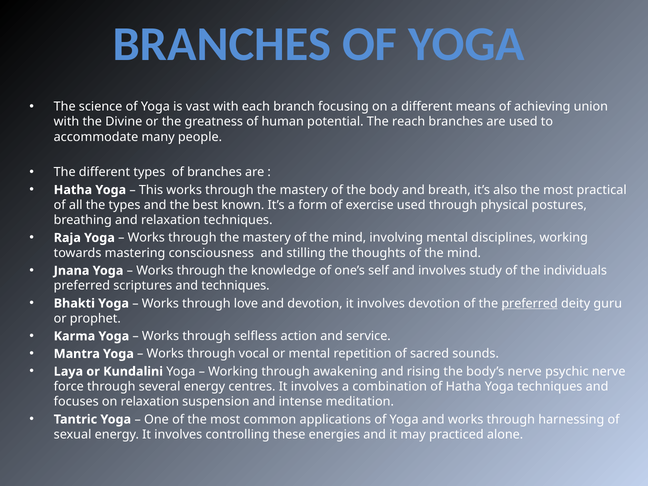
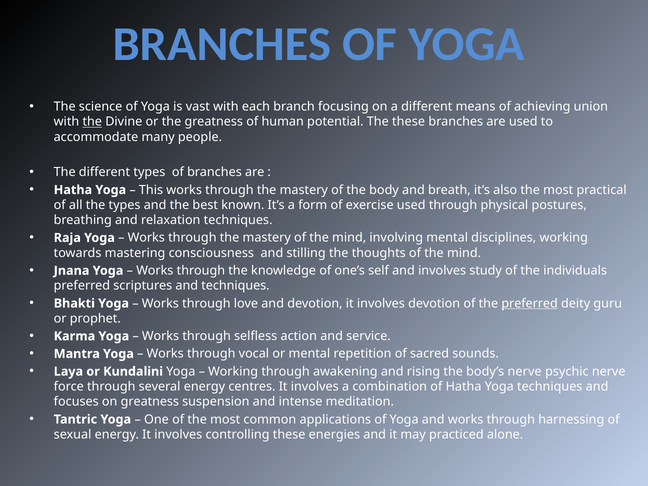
the underline: none -> present (92, 122)
The reach: reach -> these (409, 122)
on relaxation: relaxation -> greatness (150, 402)
